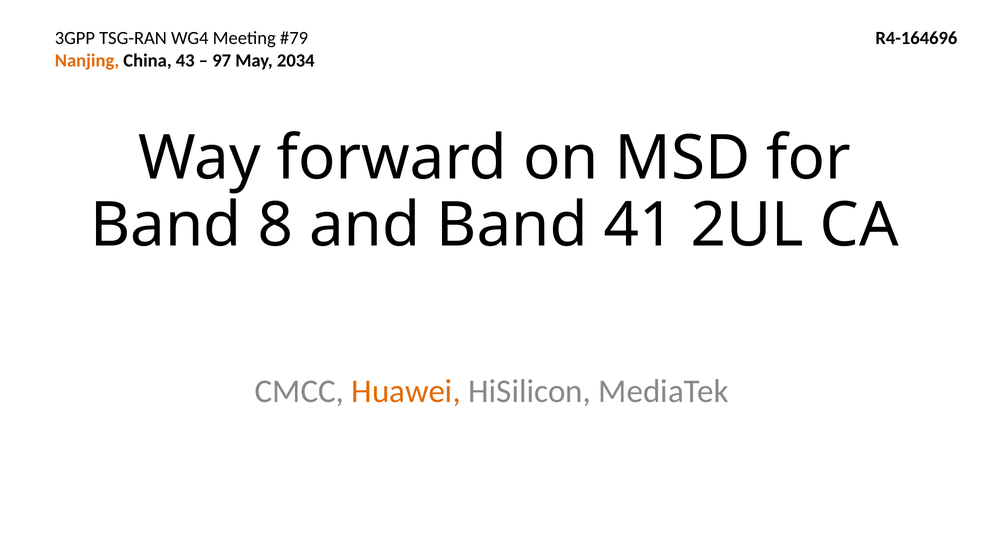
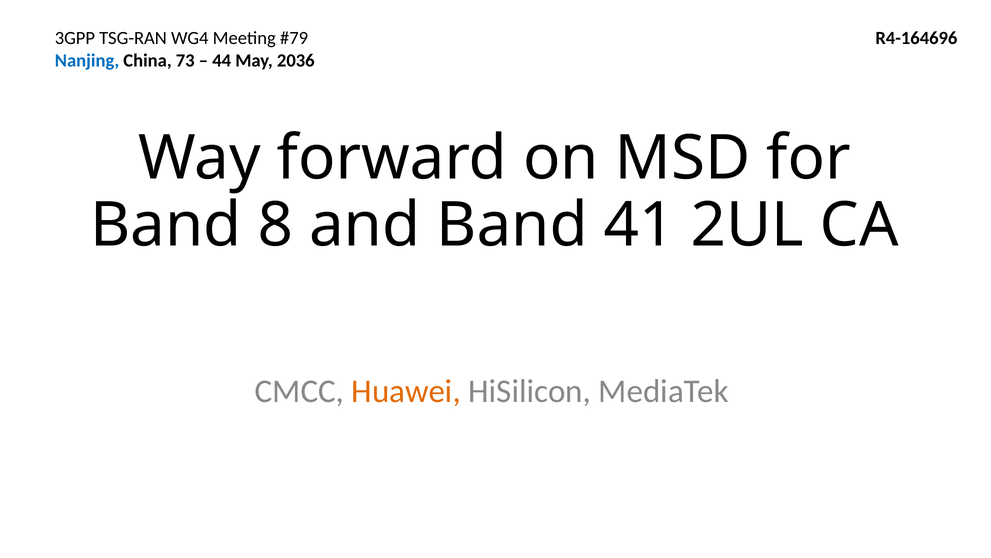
Nanjing colour: orange -> blue (87, 60)
43: 43 -> 73 (185, 60)
97: 97 -> 44 (222, 60)
2034: 2034 -> 2036 (296, 60)
